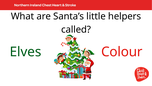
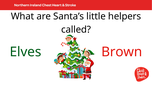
Colour: Colour -> Brown (122, 52)
